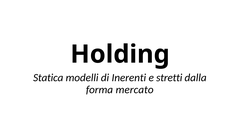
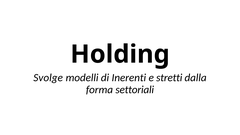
Statica: Statica -> Svolge (48, 78)
mercato: mercato -> settoriali (135, 90)
